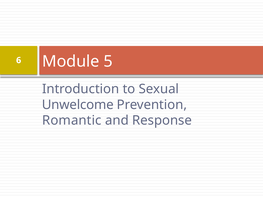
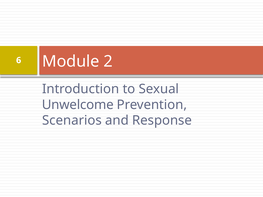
5: 5 -> 2 (108, 61)
Romantic: Romantic -> Scenarios (72, 121)
